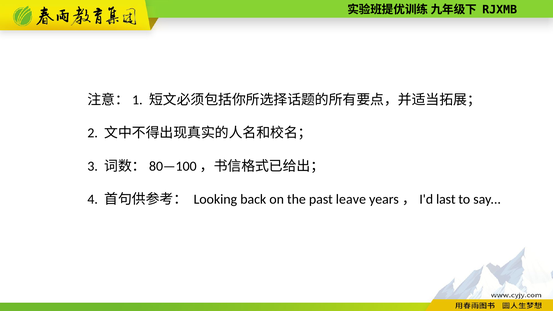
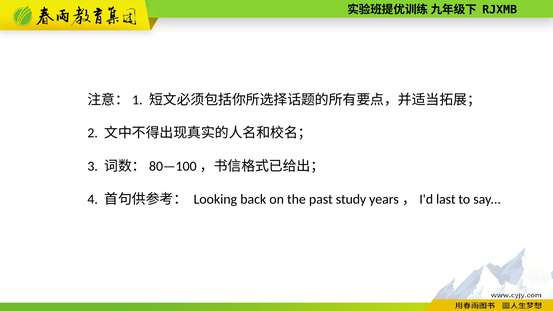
leave: leave -> study (351, 199)
